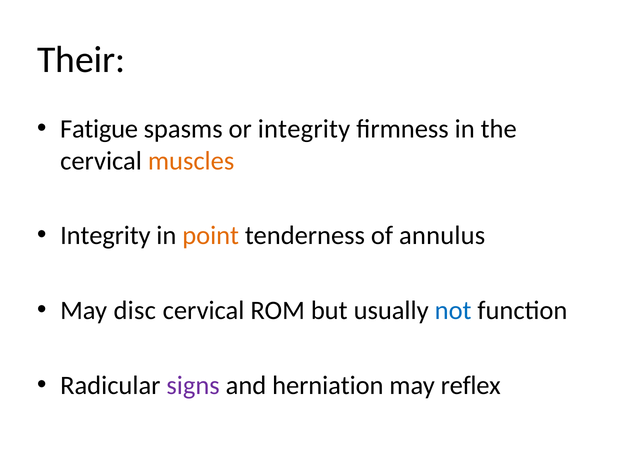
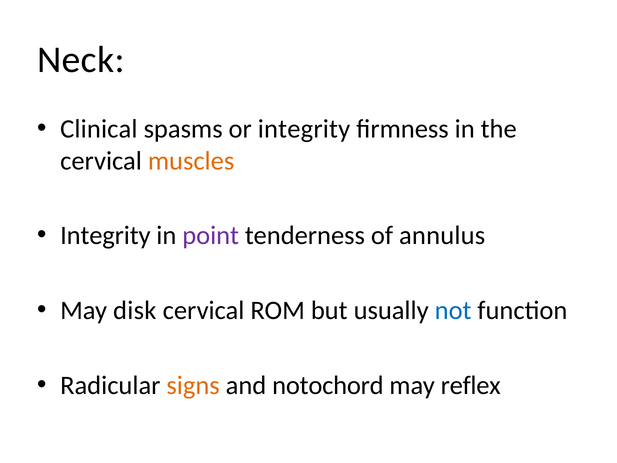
Their: Their -> Neck (81, 60)
Fatigue: Fatigue -> Clinical (99, 129)
point colour: orange -> purple (211, 236)
disc: disc -> disk (135, 310)
signs colour: purple -> orange (193, 385)
herniation: herniation -> notochord (328, 385)
